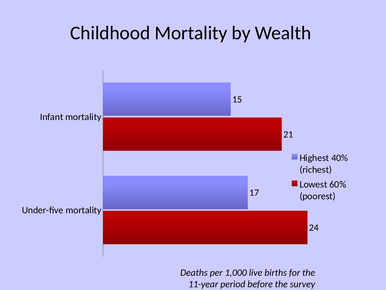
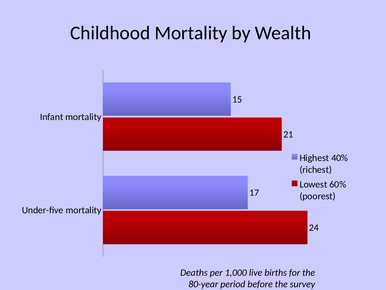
11-year: 11-year -> 80-year (203, 284)
